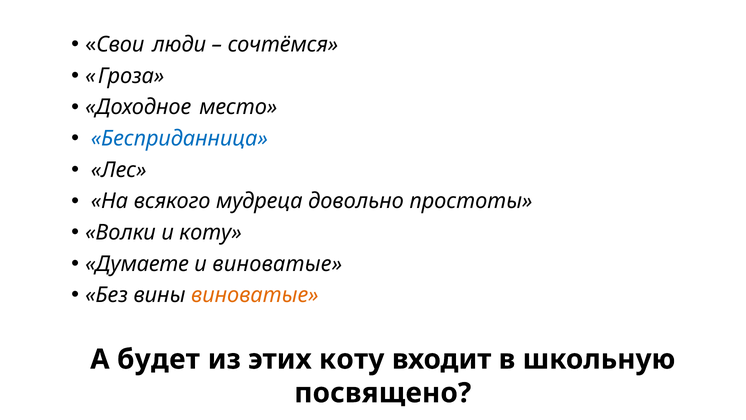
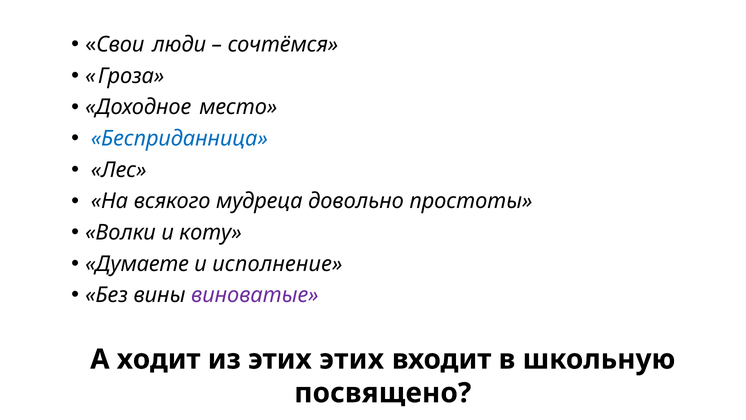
и виноватые: виноватые -> исполнение (277, 264)
виноватые colour: orange -> purple (255, 295)
будет: будет -> ходит (159, 359)
этих коту: коту -> этих (352, 359)
